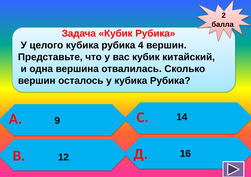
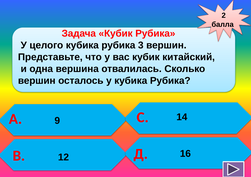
4: 4 -> 3 (141, 45)
